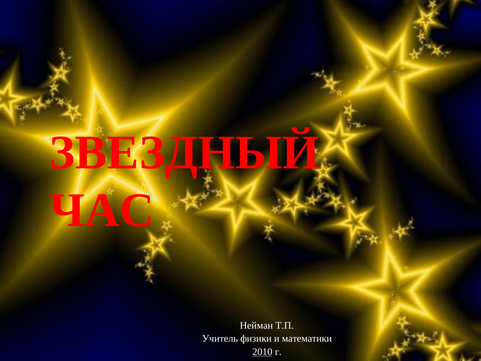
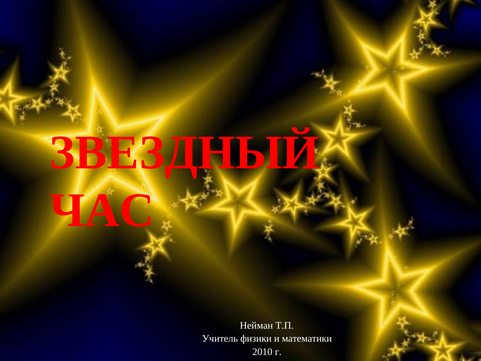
2010 underline: present -> none (262, 352)
